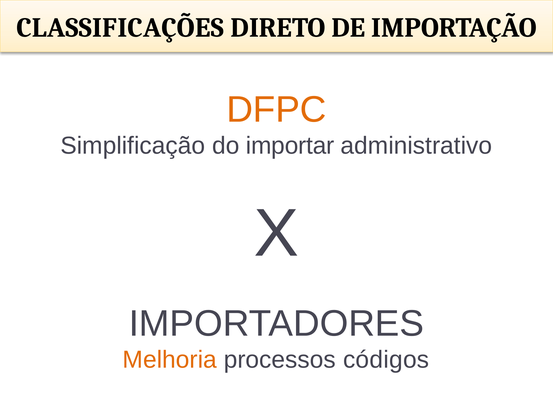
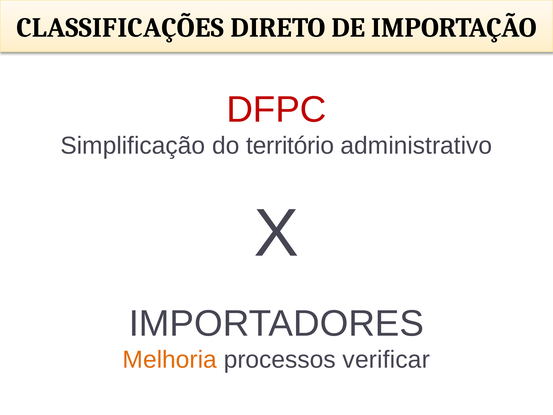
DFPC colour: orange -> red (276, 109)
importar: importar -> território (290, 146)
códigos: códigos -> verificar (386, 359)
